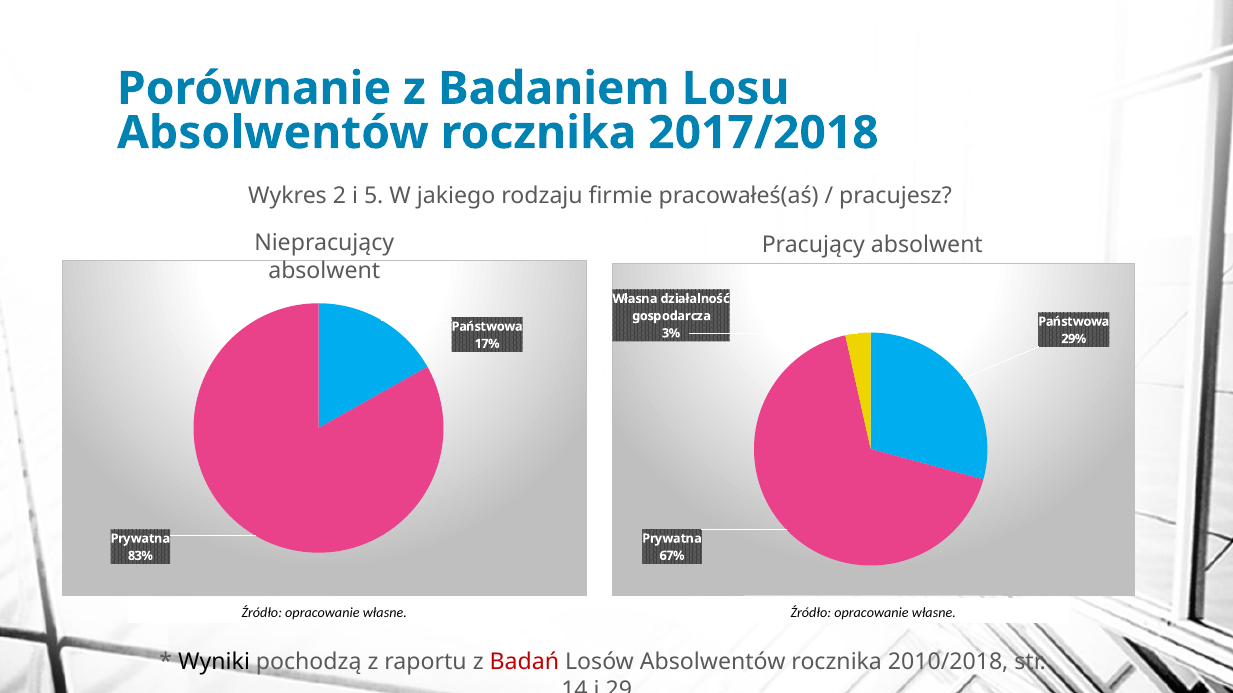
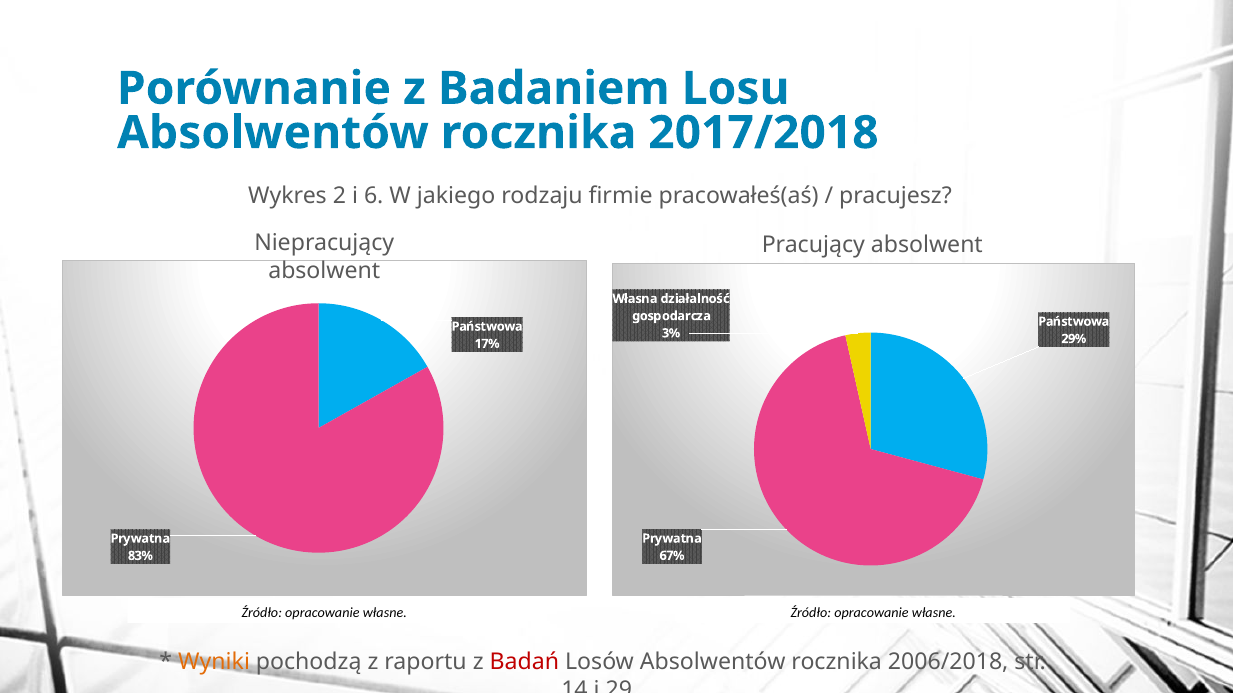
5: 5 -> 6 (374, 196)
Wyniki colour: black -> orange (214, 662)
2010/2018: 2010/2018 -> 2006/2018 (948, 662)
